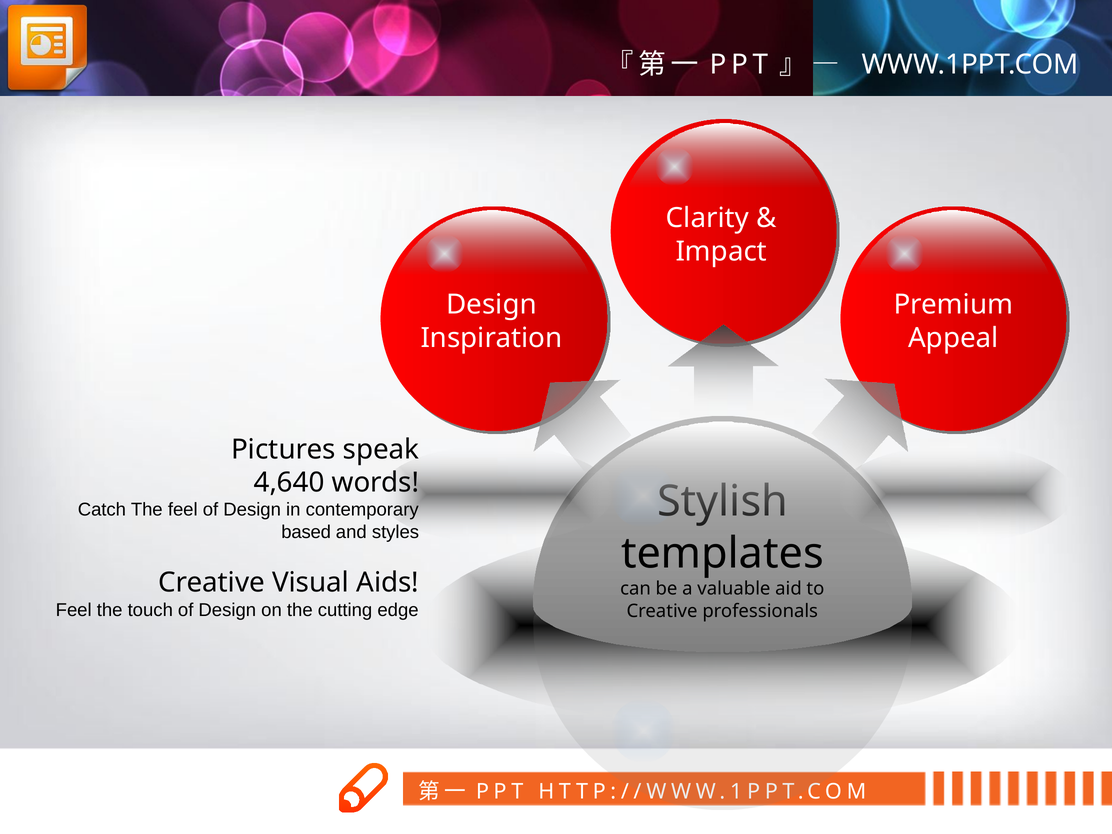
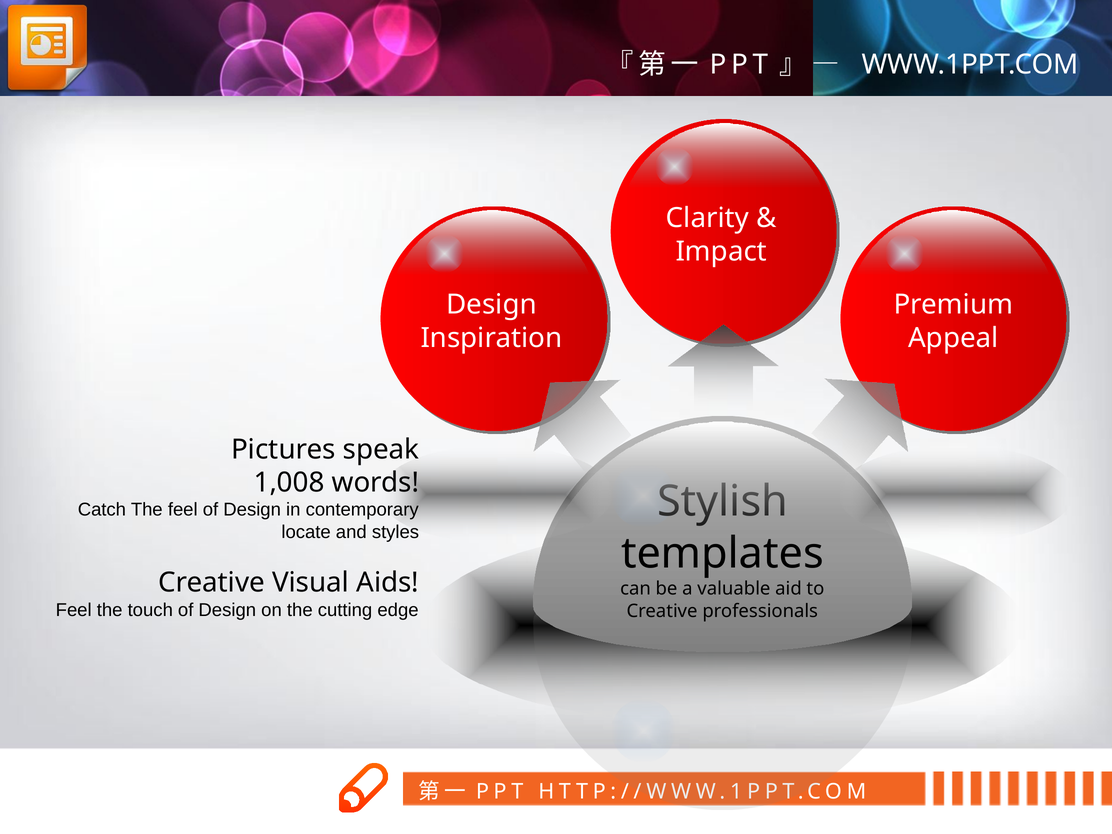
4,640: 4,640 -> 1,008 (289, 483)
based: based -> locate (306, 532)
